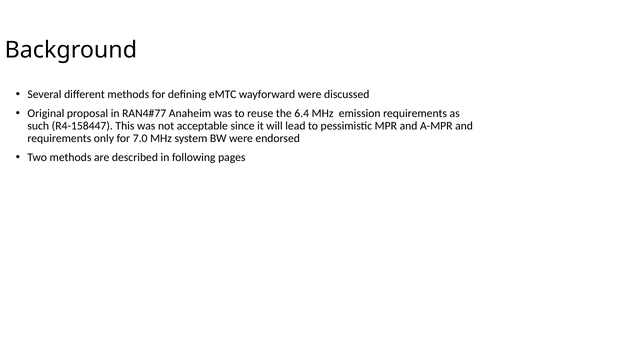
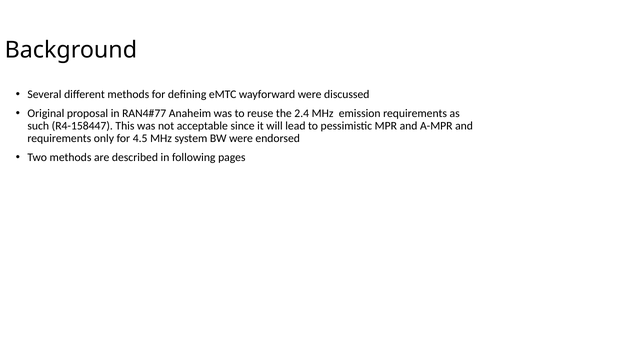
6.4: 6.4 -> 2.4 (302, 113)
7.0: 7.0 -> 4.5 (140, 139)
